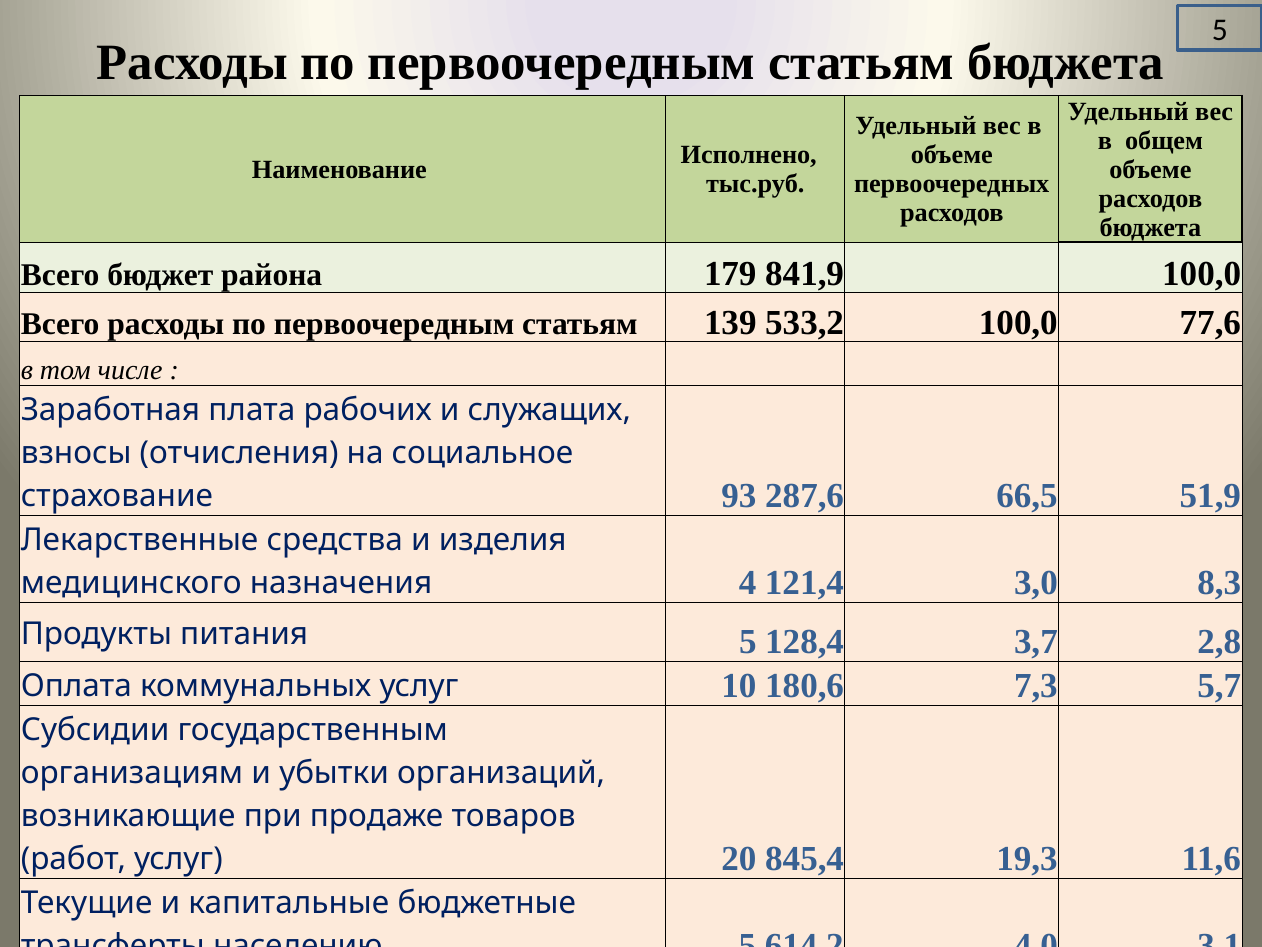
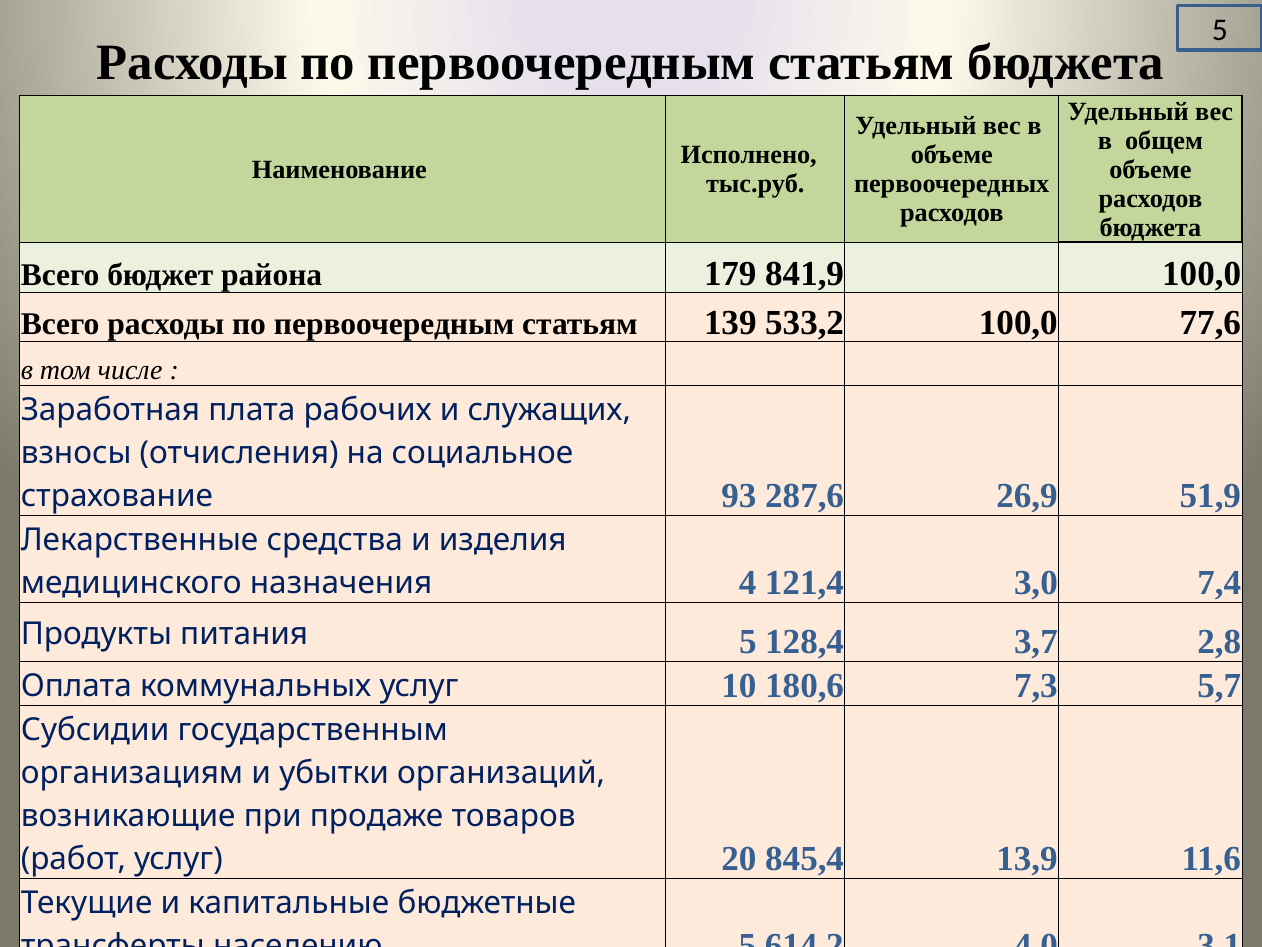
66,5: 66,5 -> 26,9 (1027, 496)
8,3: 8,3 -> 7,4 (1219, 583)
19,3: 19,3 -> 13,9 (1027, 859)
